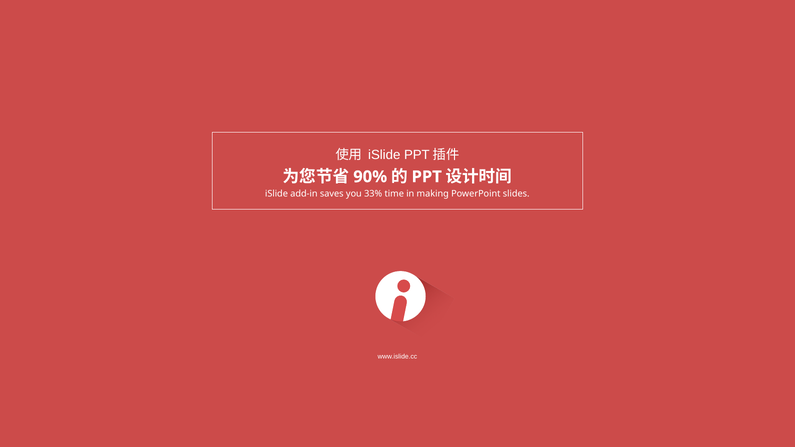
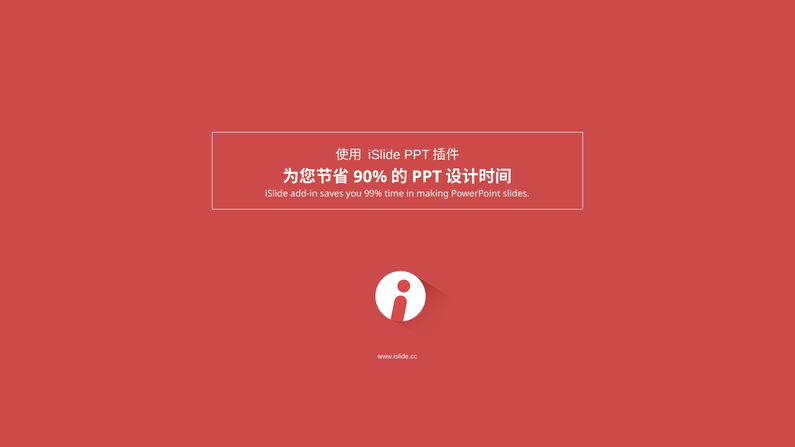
33%: 33% -> 99% (373, 194)
